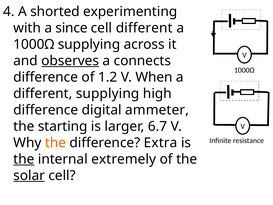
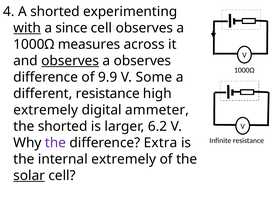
with underline: none -> present (27, 28)
cell different: different -> observes (144, 28)
1000Ω supplying: supplying -> measures (89, 44)
a connects: connects -> observes (142, 61)
1.2: 1.2 -> 9.9 (108, 77)
When: When -> Some (154, 77)
different supplying: supplying -> resistance (108, 93)
difference: difference -> extremely (46, 110)
the starting: starting -> shorted (63, 126)
6.7: 6.7 -> 6.2 (158, 126)
the colour: orange -> purple (55, 143)
the underline: present -> none (24, 159)
